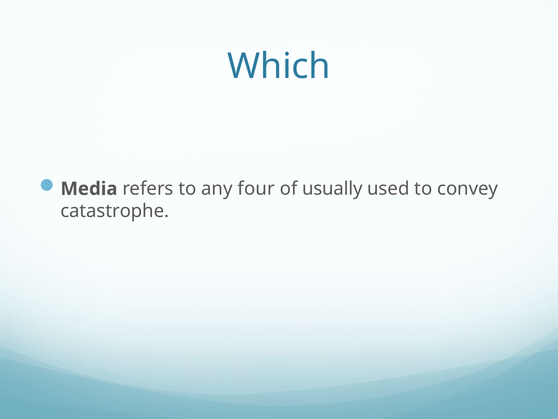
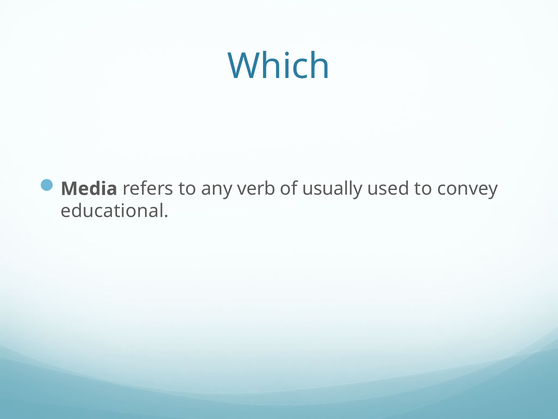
four: four -> verb (256, 189)
catastrophe: catastrophe -> educational (115, 211)
